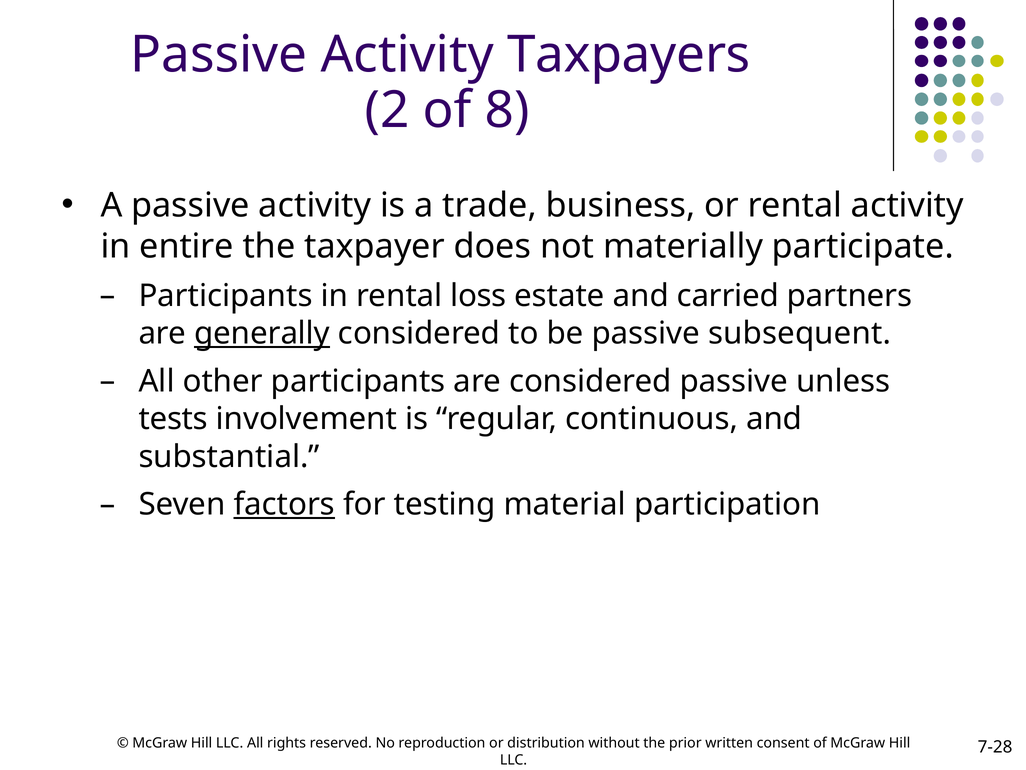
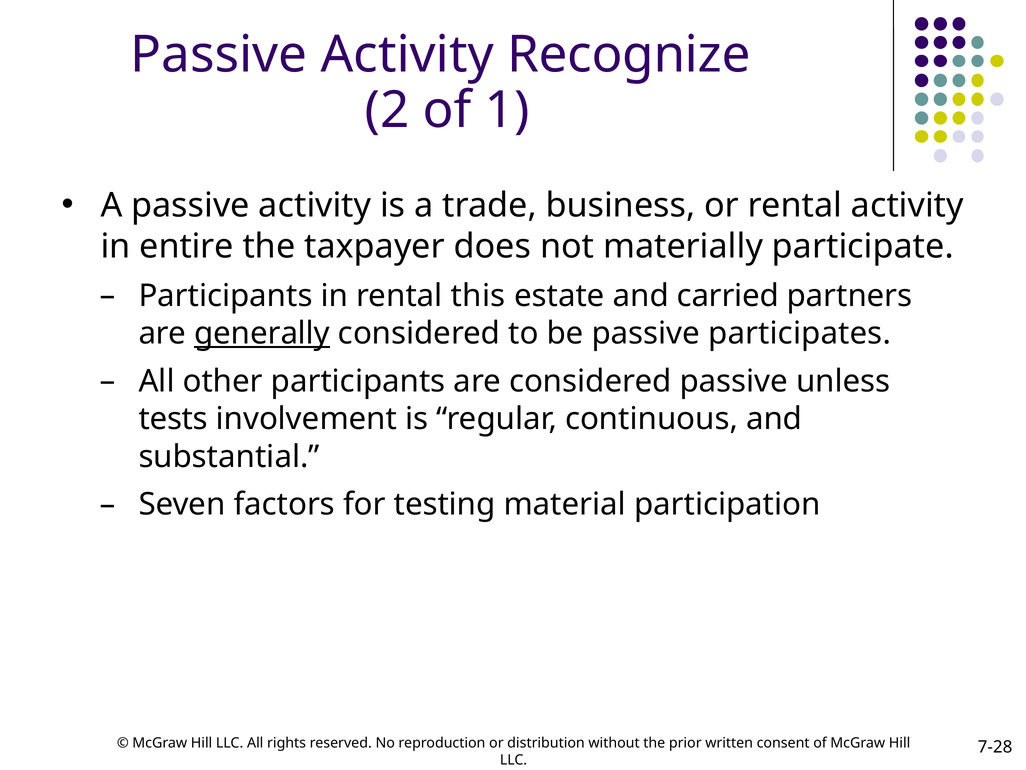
Taxpayers: Taxpayers -> Recognize (629, 55)
8: 8 -> 1 (507, 110)
loss: loss -> this (478, 296)
subsequent: subsequent -> participates (800, 333)
factors underline: present -> none (284, 504)
